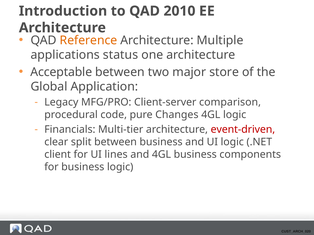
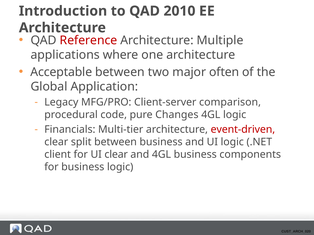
Reference colour: orange -> red (88, 40)
status: status -> where (121, 55)
store: store -> often (224, 72)
UI lines: lines -> clear (116, 155)
